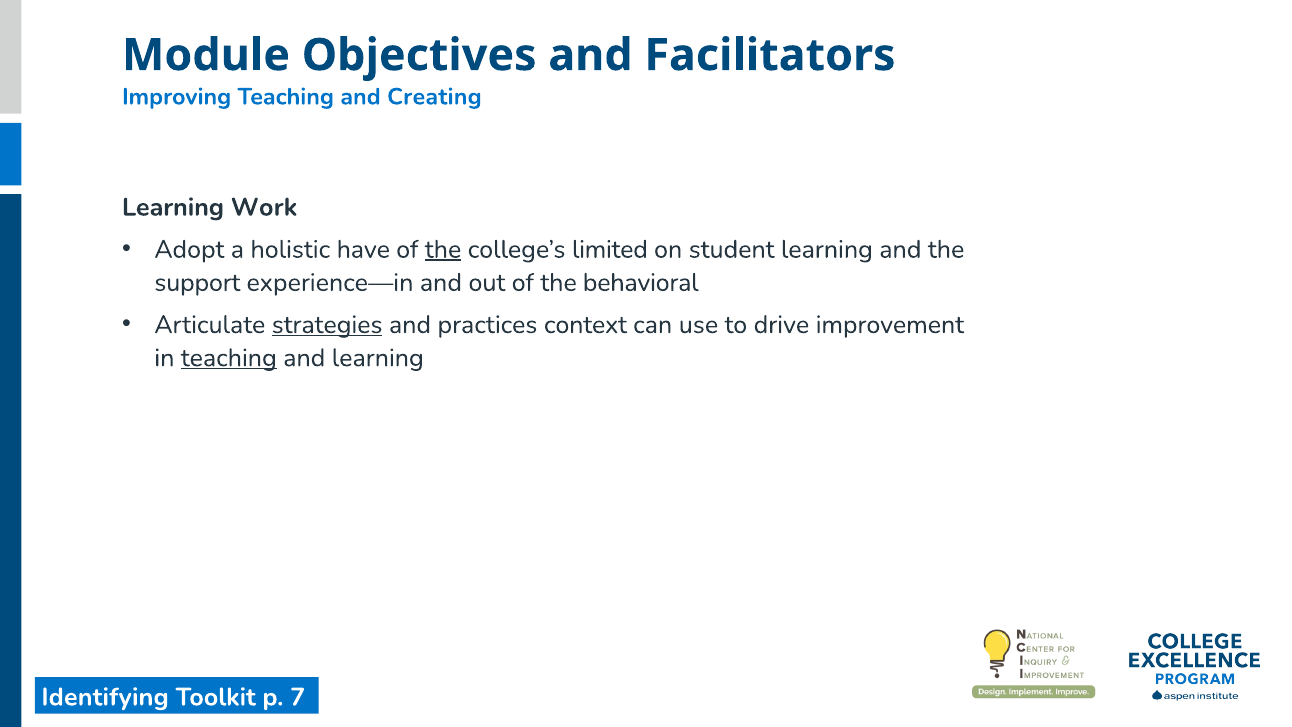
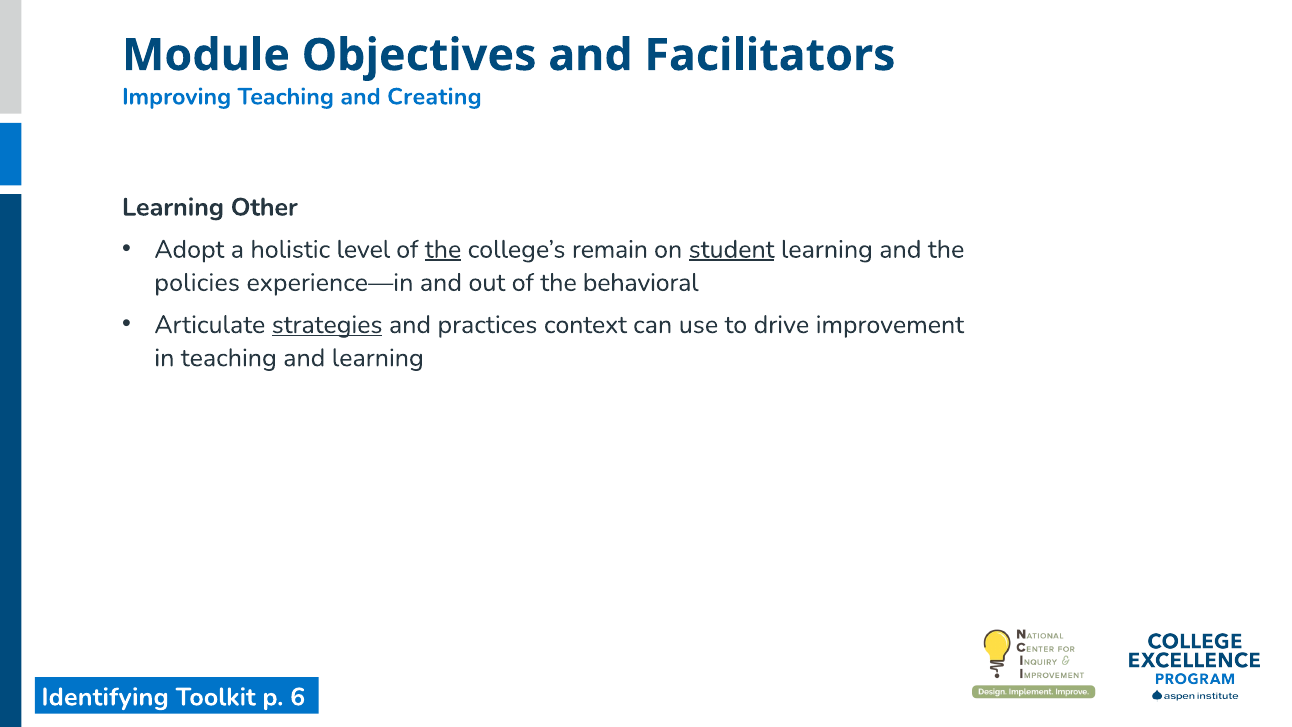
Work: Work -> Other (264, 207)
have: have -> level (363, 249)
limited: limited -> remain (610, 249)
student underline: none -> present (732, 249)
support: support -> policies (197, 282)
teaching underline: present -> none (229, 358)
7: 7 -> 6 (298, 697)
